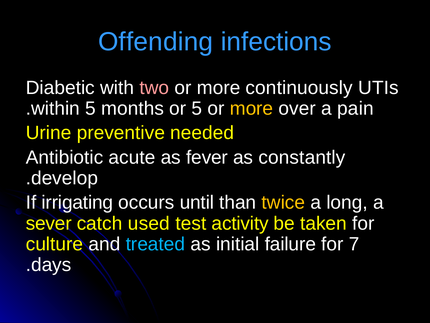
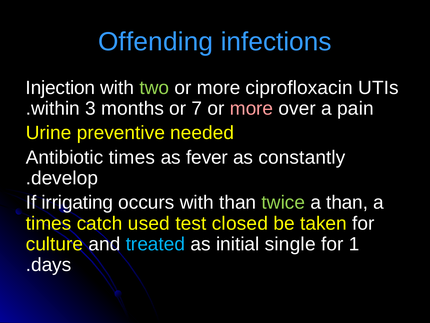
Diabetic: Diabetic -> Injection (60, 88)
two colour: pink -> light green (154, 88)
continuously: continuously -> ciprofloxacin (299, 88)
within 5: 5 -> 3 (91, 108)
or 5: 5 -> 7 (197, 108)
more colour: yellow -> pink (252, 108)
Antibiotic acute: acute -> times (132, 157)
occurs until: until -> with (197, 202)
twice colour: yellow -> light green (283, 202)
a long: long -> than (347, 202)
sever: sever -> times (49, 223)
activity: activity -> closed (240, 223)
failure: failure -> single (290, 244)
7: 7 -> 1 (354, 244)
